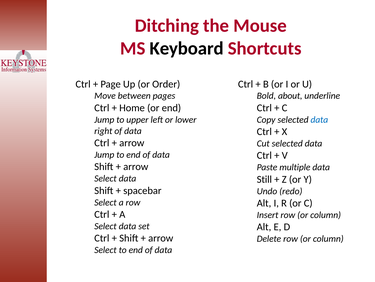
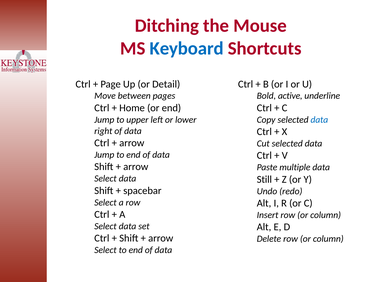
Keyboard colour: black -> blue (187, 48)
Order: Order -> Detail (166, 84)
about: about -> active (290, 96)
